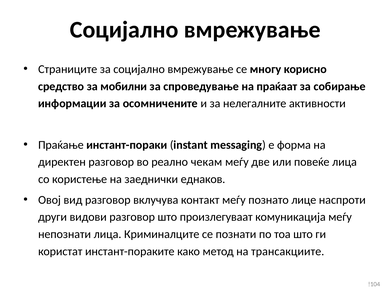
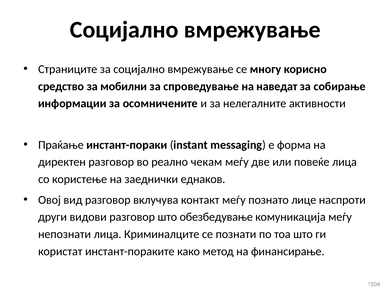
праќаат: праќаат -> наведат (277, 86)
произлегуваат: произлегуваат -> обезбедување (216, 217)
трансакциите: трансакциите -> финансирање (288, 252)
